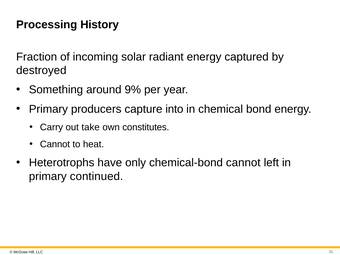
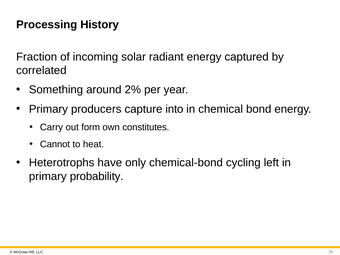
destroyed: destroyed -> correlated (41, 70)
9%: 9% -> 2% (133, 90)
take: take -> form (91, 127)
chemical-bond cannot: cannot -> cycling (243, 163)
continued: continued -> probability (97, 176)
